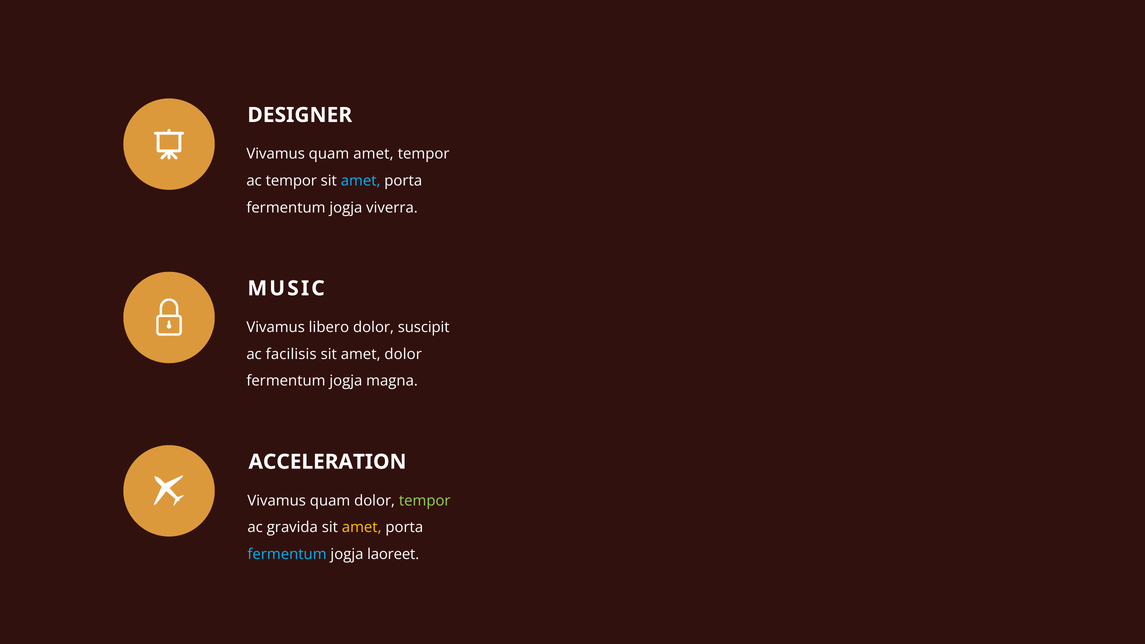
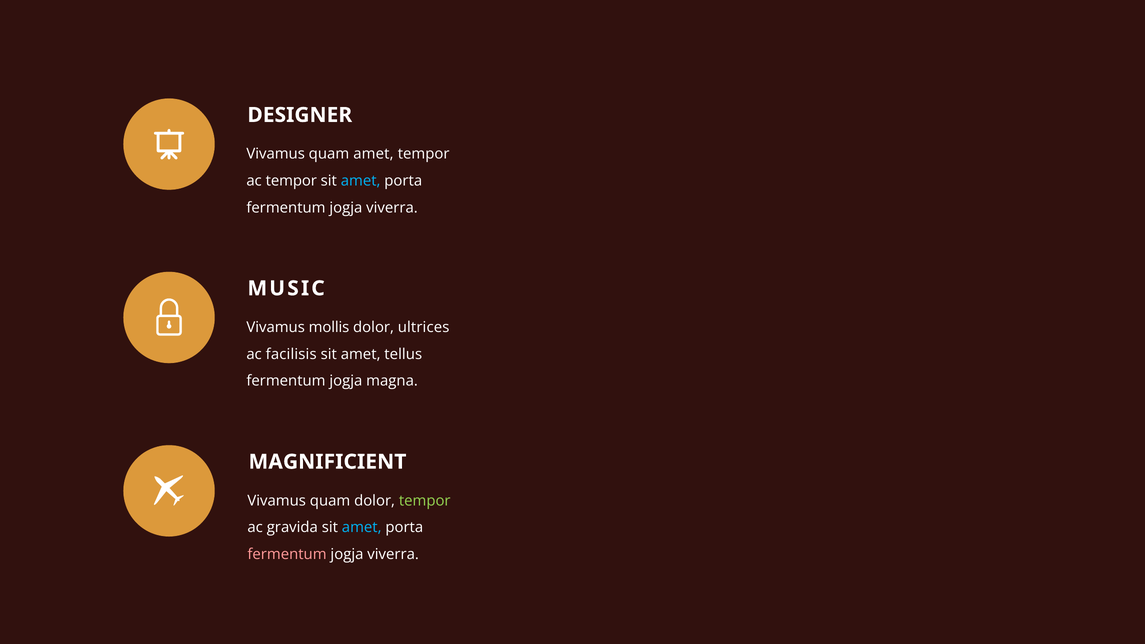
libero: libero -> mollis (329, 327)
suscipit: suscipit -> ultrices (424, 327)
amet dolor: dolor -> tellus (403, 354)
ACCELERATION: ACCELERATION -> MAGNIFICIENT (327, 462)
amet colour: yellow -> light blue (362, 528)
fermentum colour: light blue -> pink (287, 554)
laoreet: laoreet -> viverra (393, 554)
